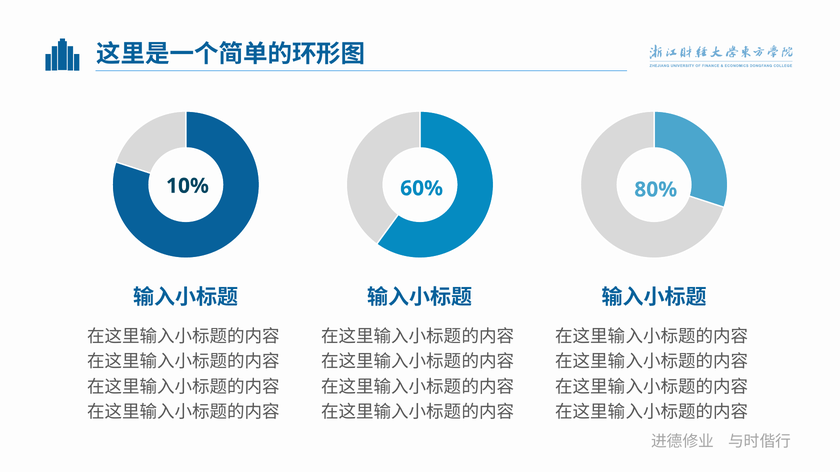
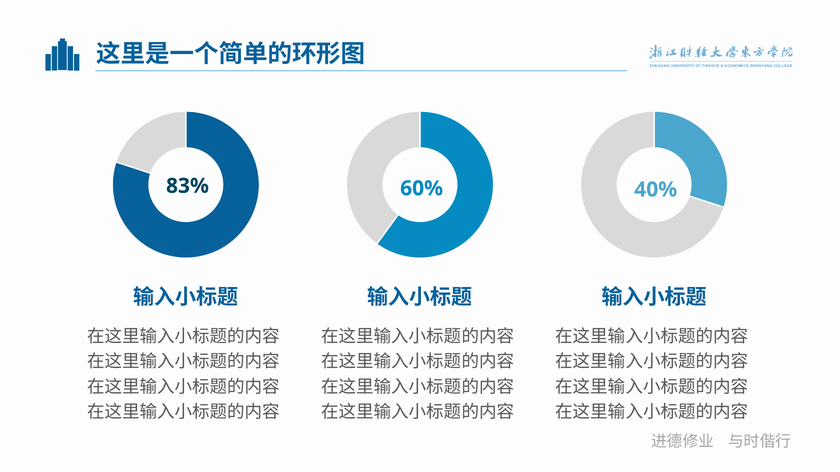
10%: 10% -> 83% (187, 186)
80%: 80% -> 40% (656, 190)
